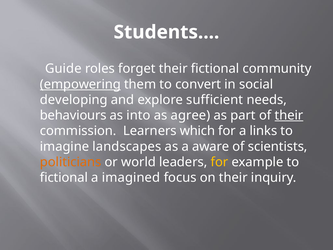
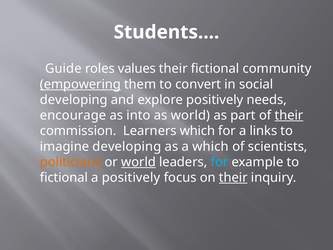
forget: forget -> values (137, 69)
explore sufficient: sufficient -> positively (215, 100)
behaviours: behaviours -> encourage (73, 115)
as agree: agree -> world (190, 115)
imagine landscapes: landscapes -> developing (127, 146)
a aware: aware -> which (210, 146)
world underline: none -> present (138, 162)
for colour: yellow -> light blue (219, 162)
a imagined: imagined -> positively (131, 177)
their underline: none -> present (233, 177)
